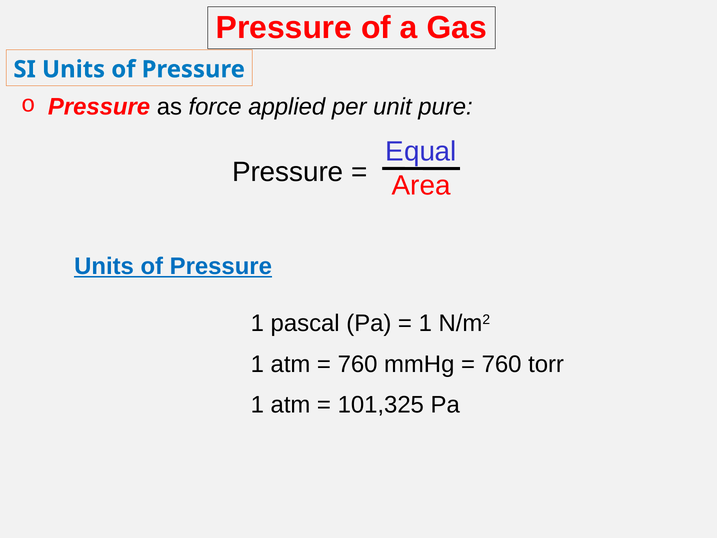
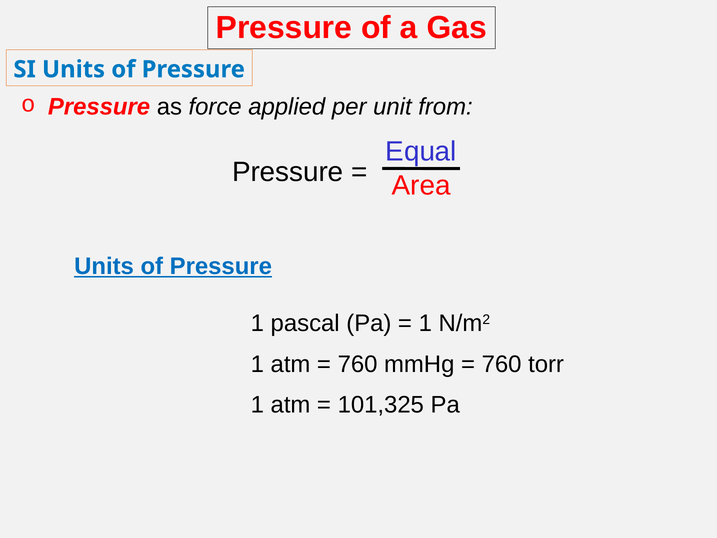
pure: pure -> from (445, 107)
